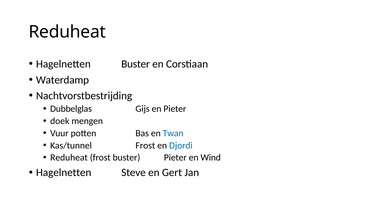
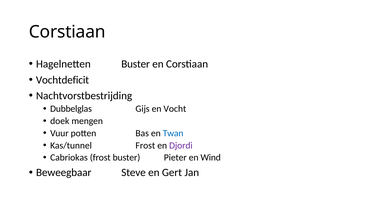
Reduheat: Reduheat -> Corstiaan (67, 32)
Waterdamp: Waterdamp -> Vochtdeficit (62, 80)
en Pieter: Pieter -> Vocht (175, 109)
Djordi colour: blue -> purple (181, 146)
Reduheat: Reduheat -> Cabriokas (69, 158)
Hagelnetten: Hagelnetten -> Beweegbaar (64, 173)
